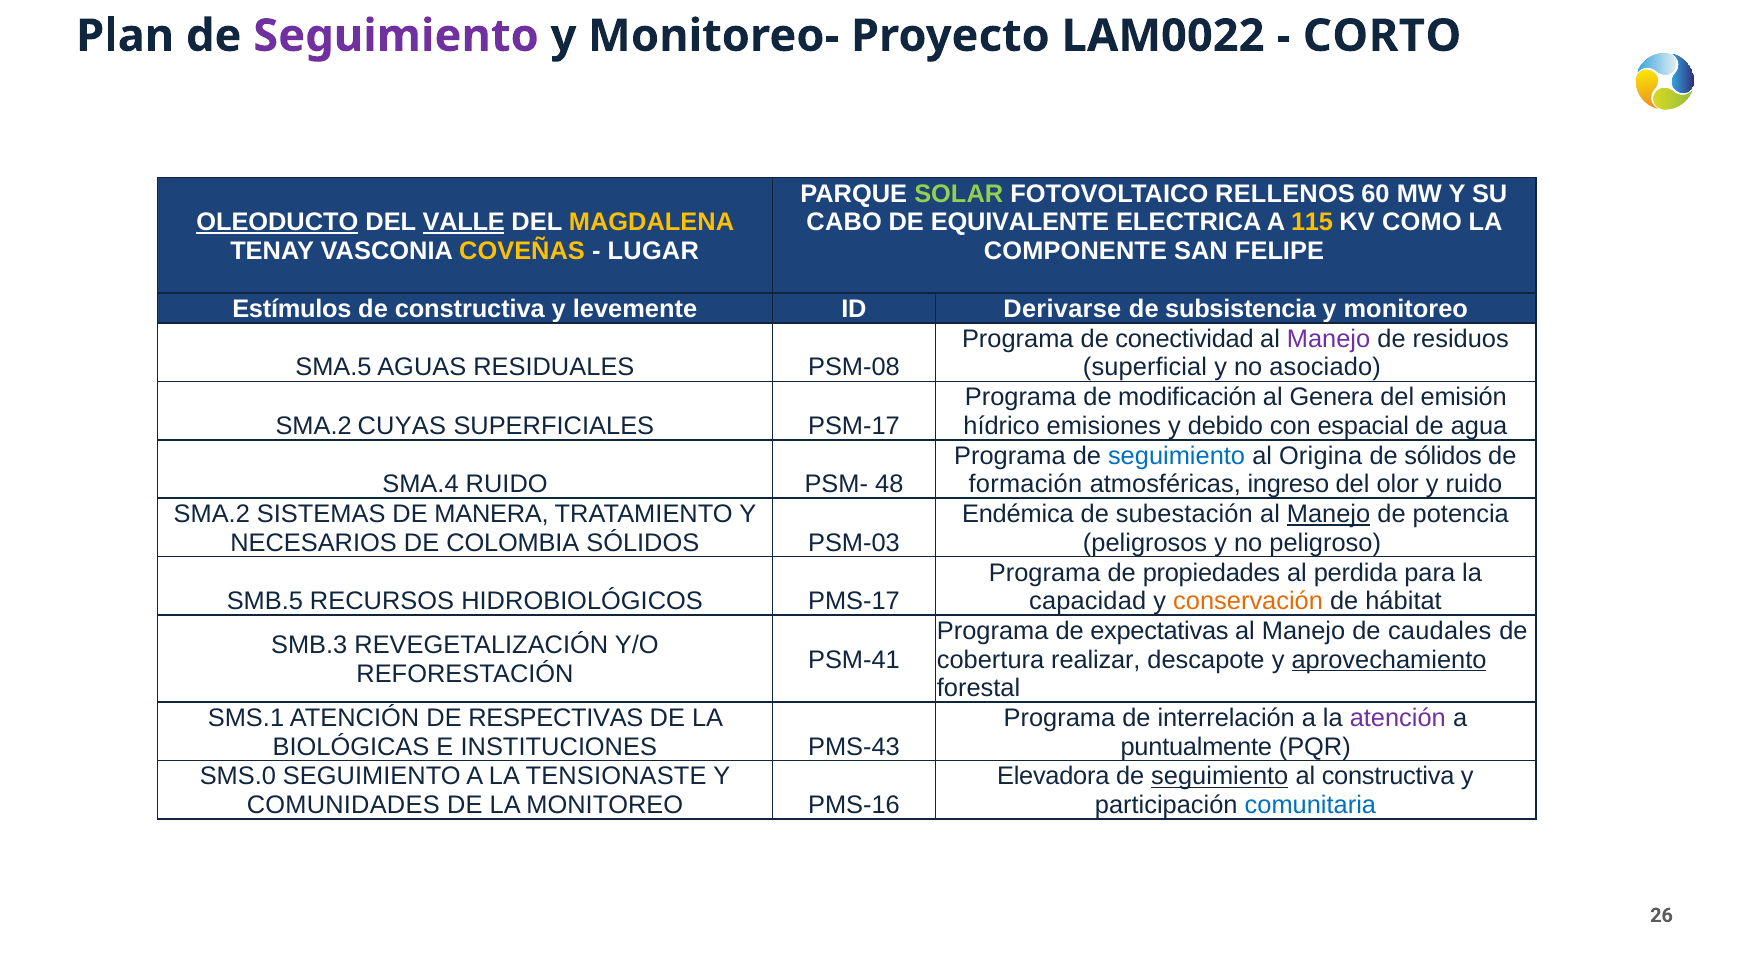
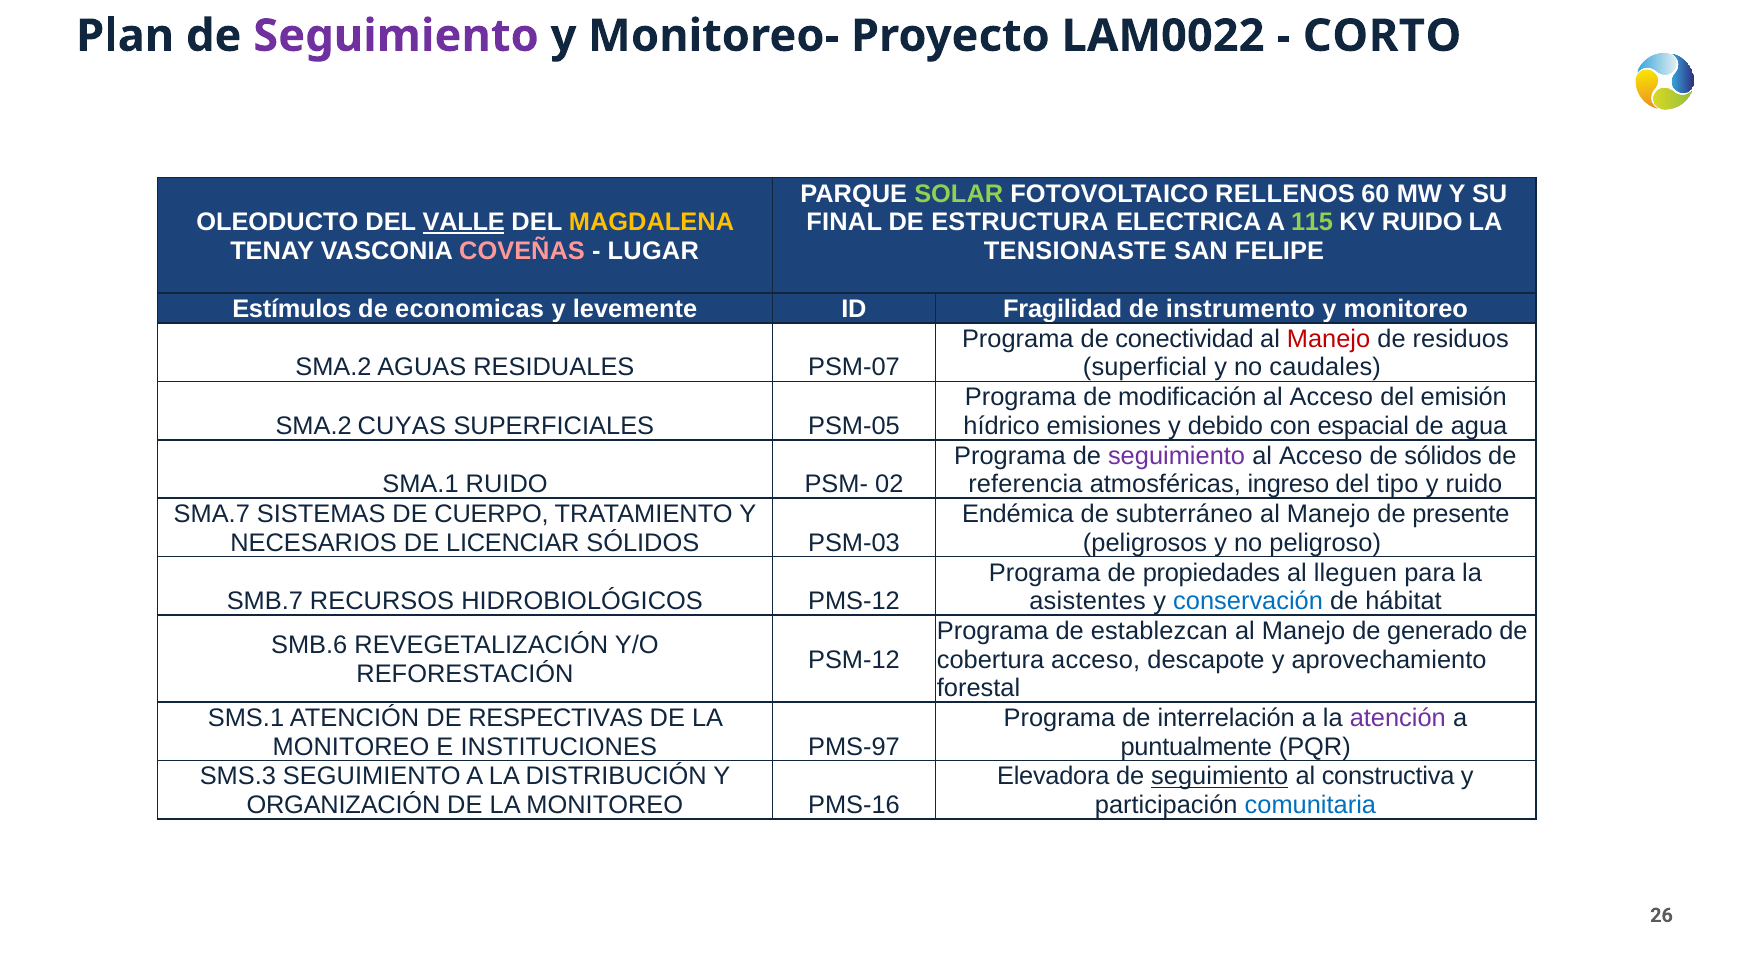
OLEODUCTO underline: present -> none (277, 222)
CABO: CABO -> FINAL (844, 222)
EQUIVALENTE: EQUIVALENTE -> ESTRUCTURA (1020, 222)
115 colour: yellow -> light green (1312, 222)
KV COMO: COMO -> RUIDO (1422, 222)
COVEÑAS colour: yellow -> pink (522, 251)
COMPONENTE: COMPONENTE -> TENSIONASTE (1075, 251)
de constructiva: constructiva -> economicas (470, 309)
Derivarse: Derivarse -> Fragilidad (1063, 309)
subsistencia: subsistencia -> instrumento (1240, 309)
Manejo colour: purple -> red (1329, 339)
SMA.5: SMA.5 -> SMA.2 (333, 368)
PSM-08: PSM-08 -> PSM-07 (854, 368)
asociado: asociado -> caudales (1325, 368)
Genera: Genera -> Acceso (1331, 398)
PSM-17: PSM-17 -> PSM-05 (854, 426)
seguimiento colour: blue -> purple (1177, 456)
Origina: Origina -> Acceso (1321, 456)
SMA.4: SMA.4 -> SMA.1 (420, 485)
48: 48 -> 02 (889, 485)
formación: formación -> referencia (1025, 485)
olor: olor -> tipo (1398, 485)
SMA.2: SMA.2 -> SMA.7 (212, 514)
MANERA: MANERA -> CUERPO (492, 514)
subestación: subestación -> subterráneo (1184, 514)
Manejo underline: present -> none (1329, 514)
potencia: potencia -> presente (1461, 514)
COLOMBIA: COLOMBIA -> LICENCIAR (513, 543)
perdida: perdida -> lleguen (1355, 573)
SMB.5: SMB.5 -> SMB.7 (265, 601)
PMS-17: PMS-17 -> PMS-12 (854, 601)
capacidad: capacidad -> asistentes (1088, 601)
conservación colour: orange -> blue (1248, 601)
expectativas: expectativas -> establezcan (1159, 631)
caudales: caudales -> generado (1440, 631)
SMB.3: SMB.3 -> SMB.6 (309, 646)
PSM-41: PSM-41 -> PSM-12 (854, 660)
cobertura realizar: realizar -> acceso (1096, 660)
aprovechamiento underline: present -> none (1389, 660)
BIOLÓGICAS: BIOLÓGICAS -> MONITOREO (351, 747)
PMS-43: PMS-43 -> PMS-97 (854, 747)
SMS.0: SMS.0 -> SMS.3 (238, 777)
TENSIONASTE: TENSIONASTE -> DISTRIBUCIÓN (616, 777)
COMUNIDADES: COMUNIDADES -> ORGANIZACIÓN (343, 805)
